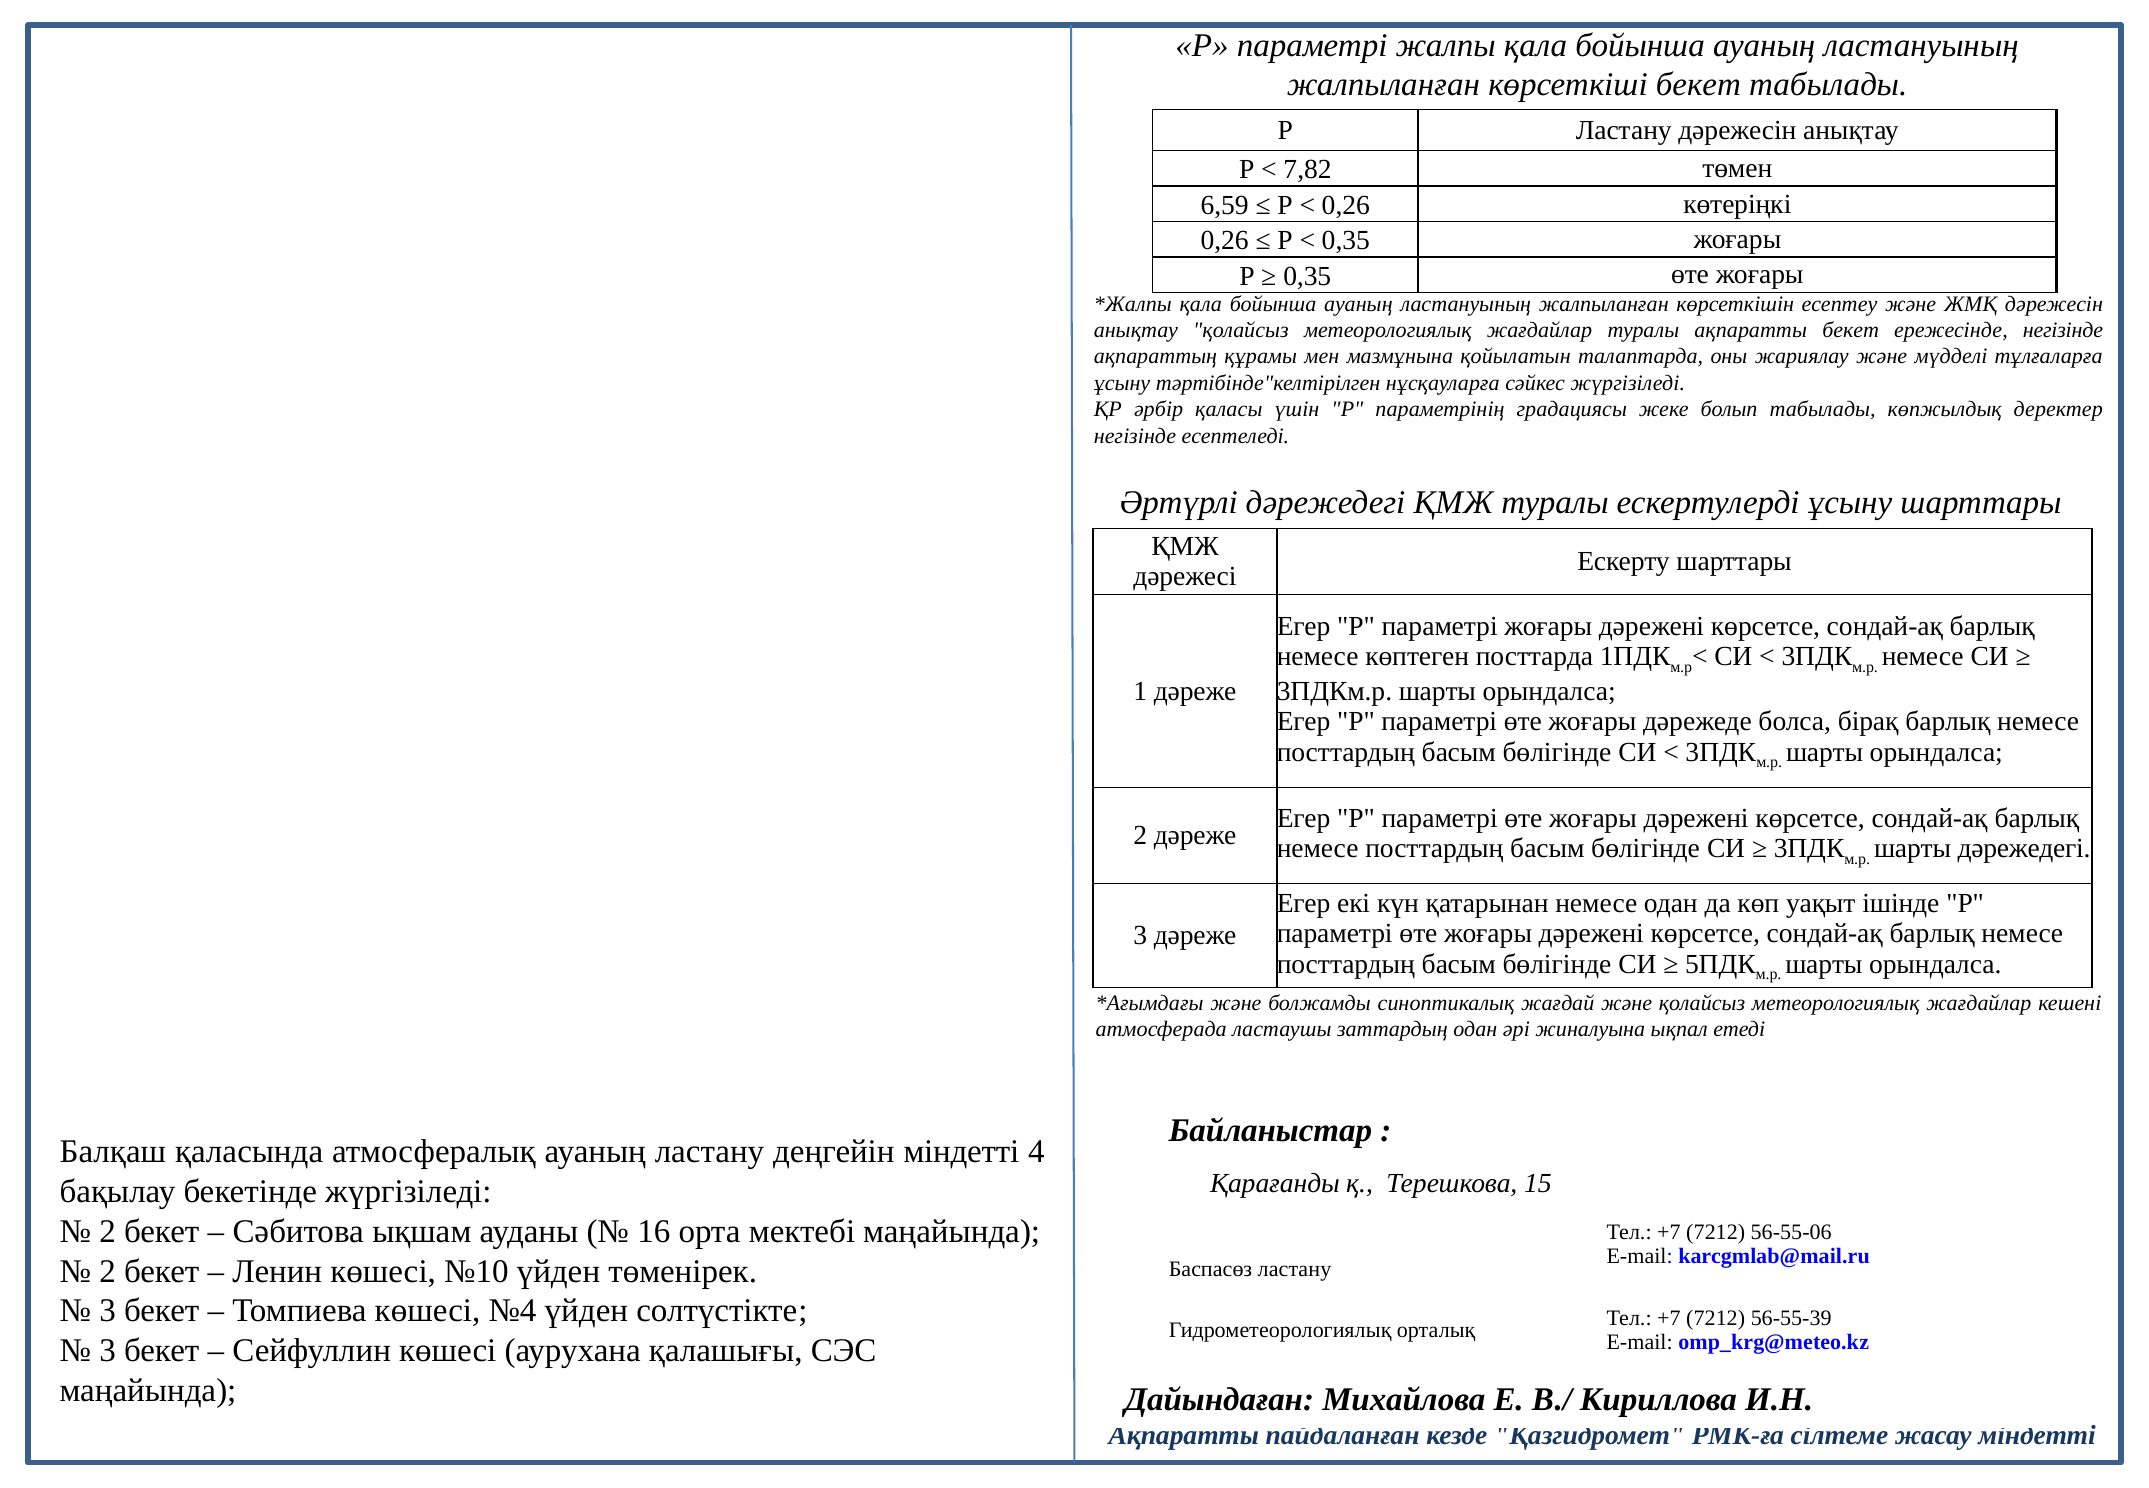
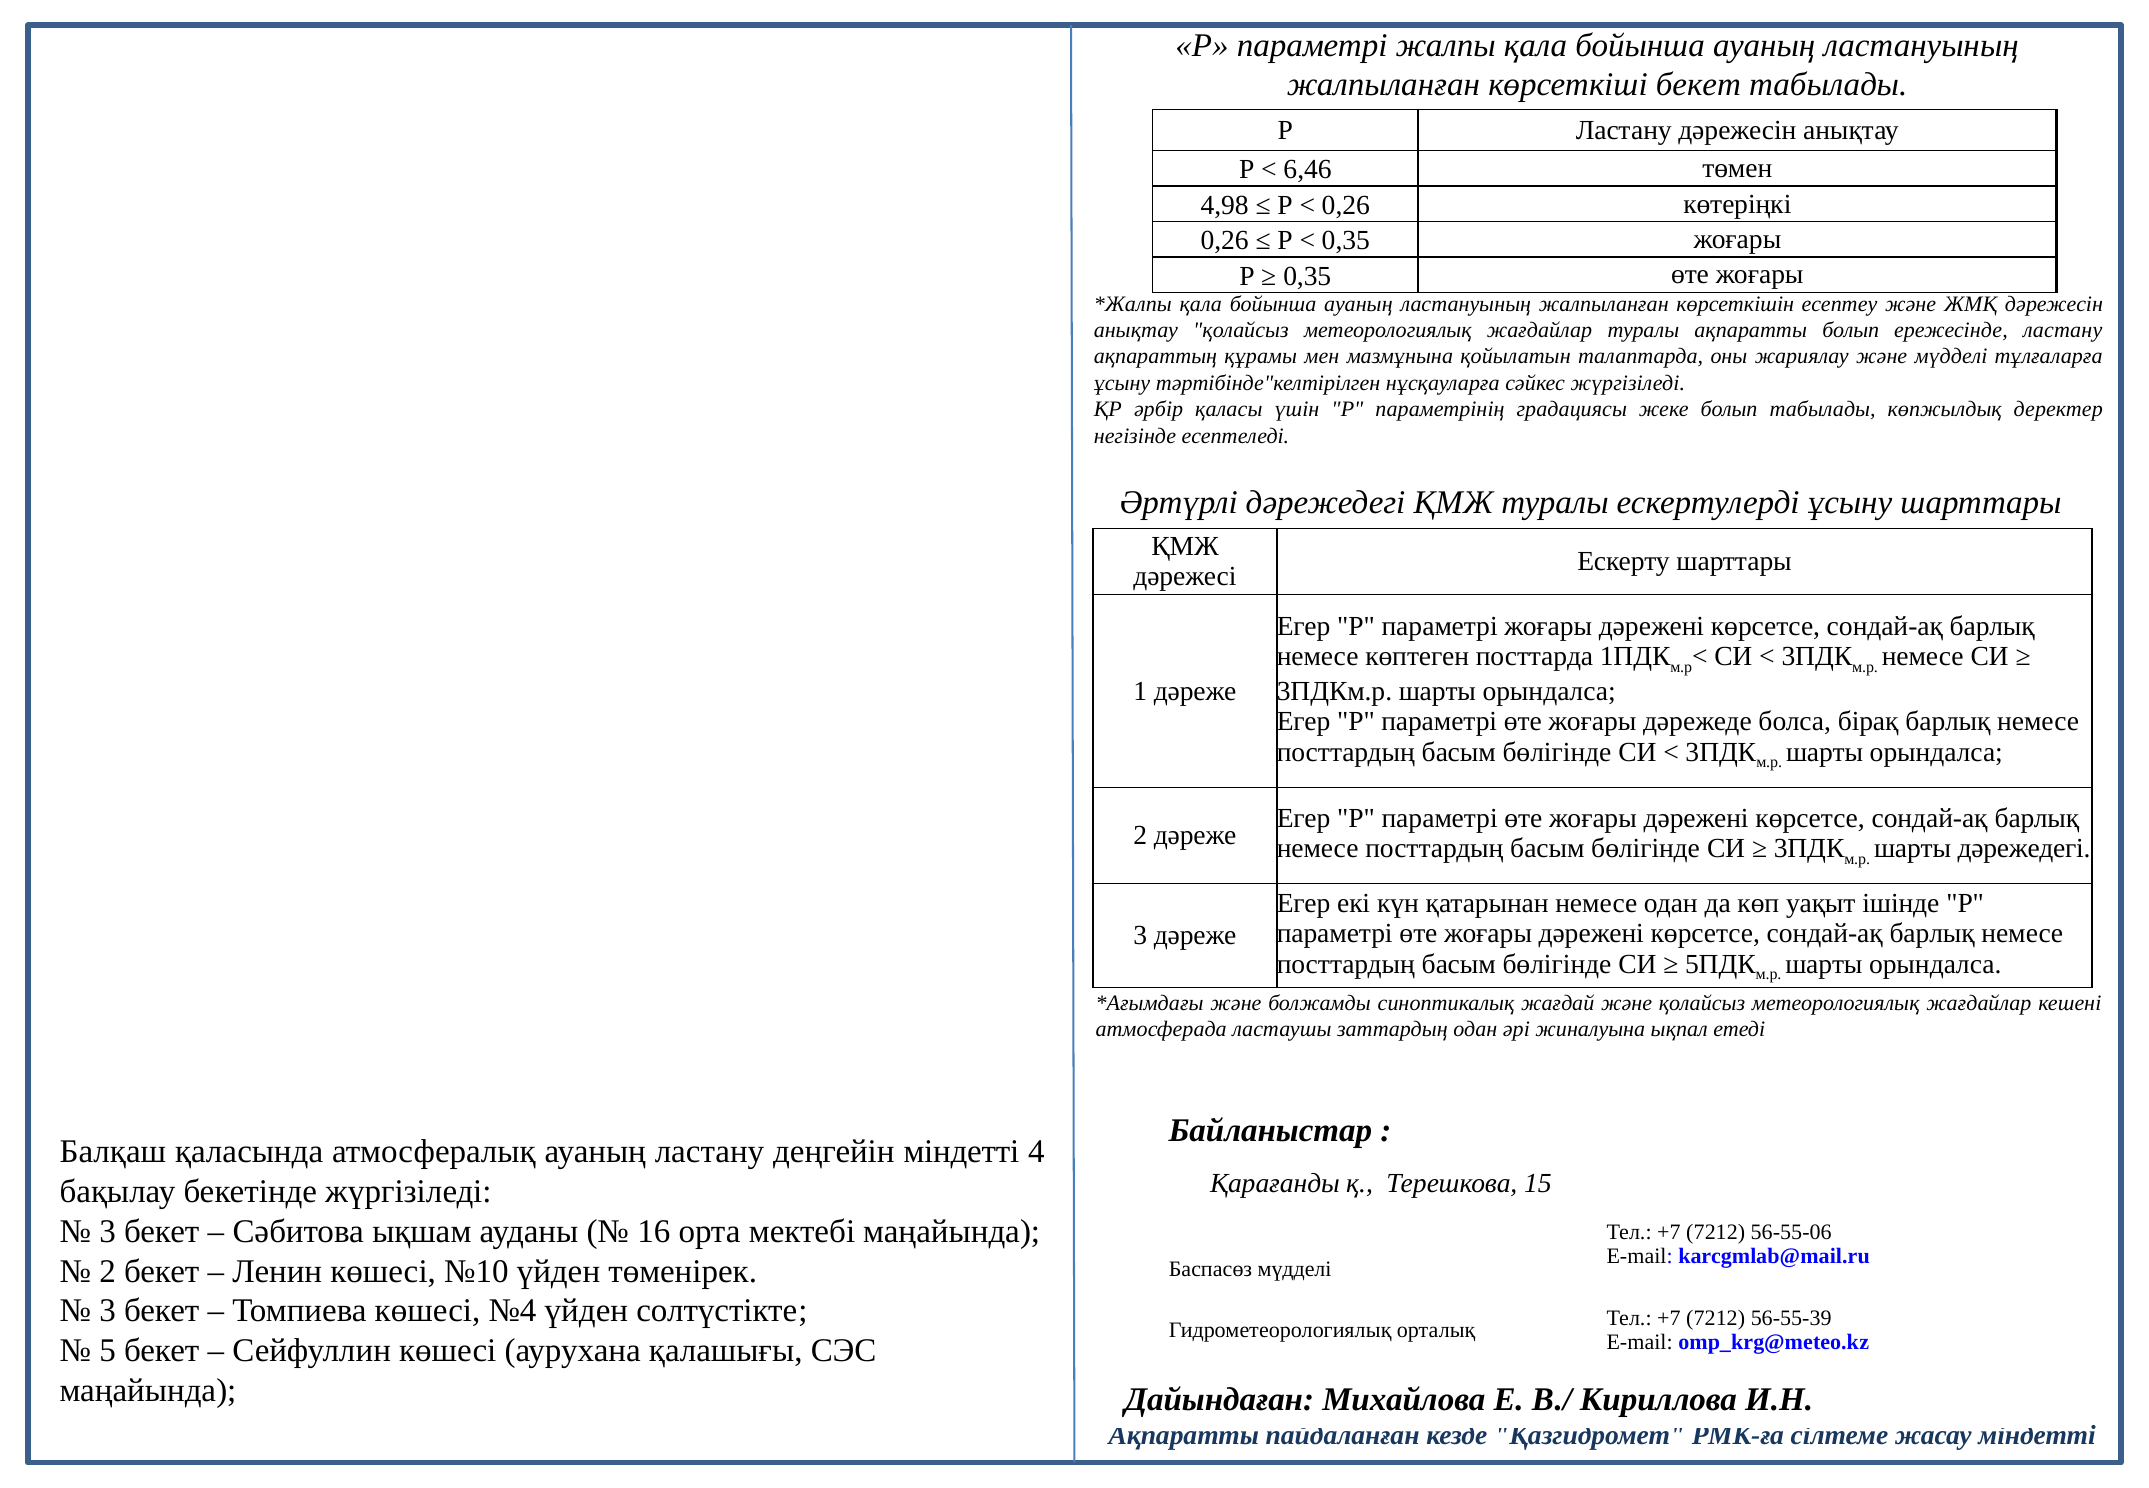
7,82: 7,82 -> 6,46 (1308, 170)
6,59: 6,59 -> 4,98 (1225, 205)
ақпаратты бекет: бекет -> болып (1851, 330)
ережесінде негізінде: негізінде -> ластану (2063, 330)
2: 2 -> 3 (108, 1231)
Баспасөз ластану: ластану -> мүдделі (1295, 1269)
3: 3 -> 5 (108, 1350)
